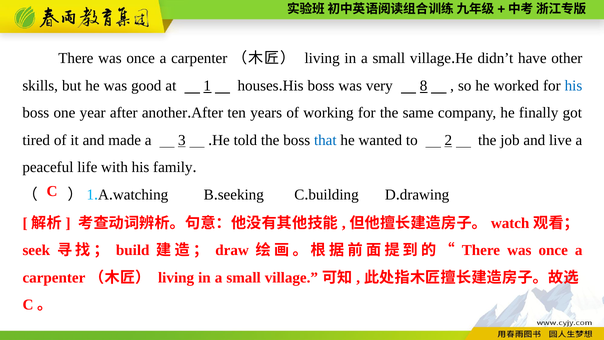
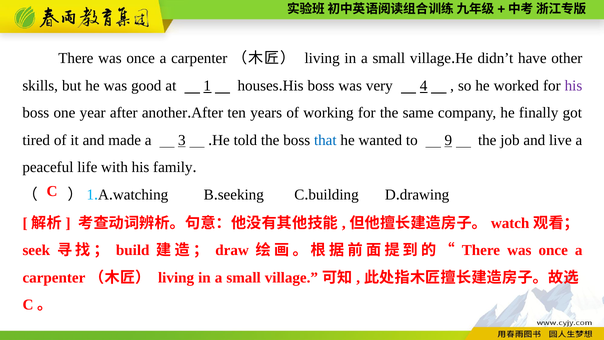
8: 8 -> 4 (424, 86)
his colour: blue -> purple (573, 86)
2: 2 -> 9 (448, 140)
